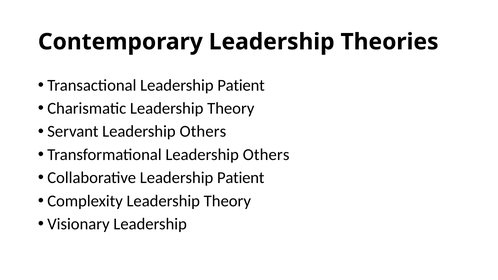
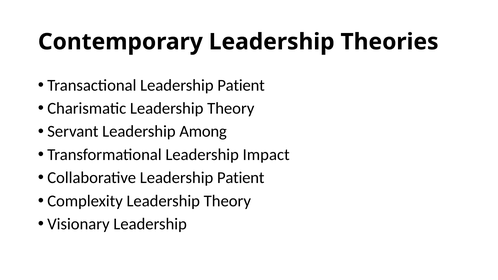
Servant Leadership Others: Others -> Among (203, 132)
Transformational Leadership Others: Others -> Impact (266, 155)
